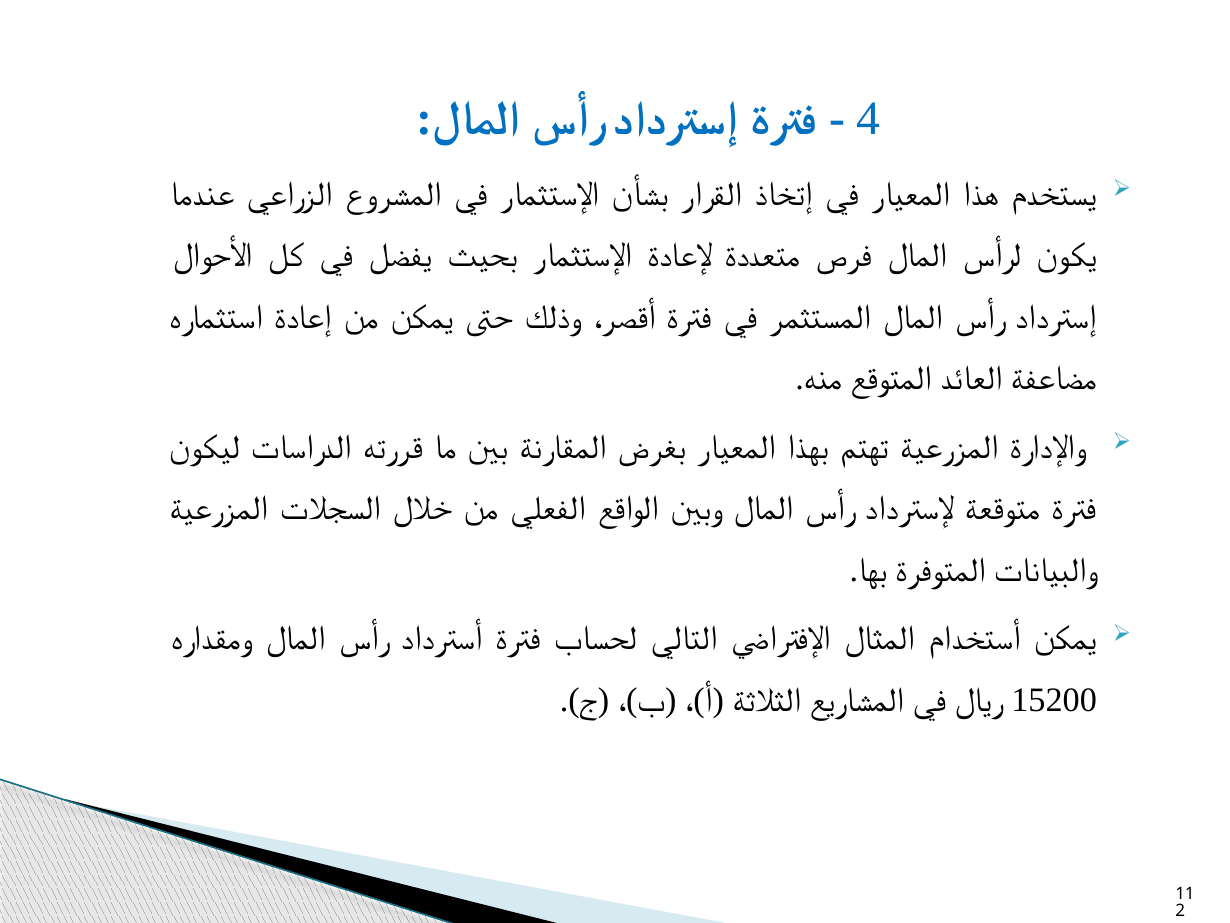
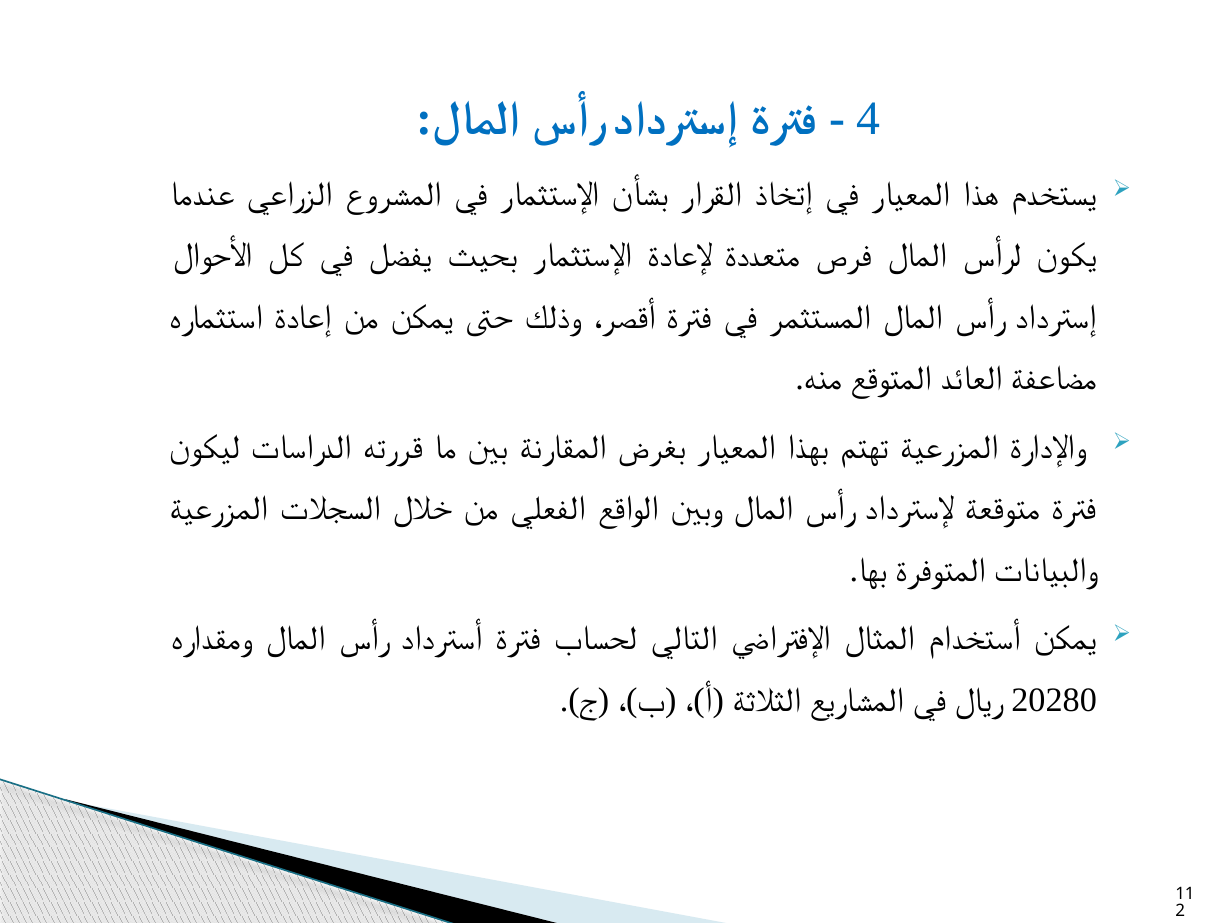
15200: 15200 -> 20280 (1054, 699)
